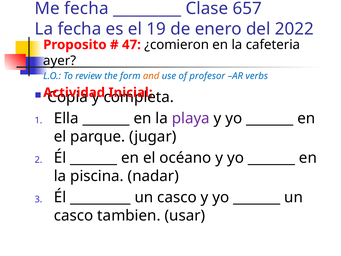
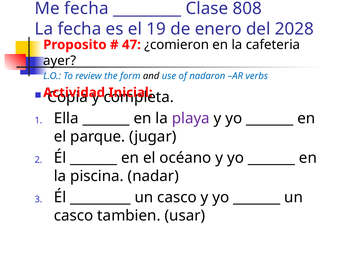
657: 657 -> 808 (247, 9)
2022: 2022 -> 2028 (294, 29)
and colour: orange -> black (151, 76)
profesor: profesor -> nadaron (207, 76)
